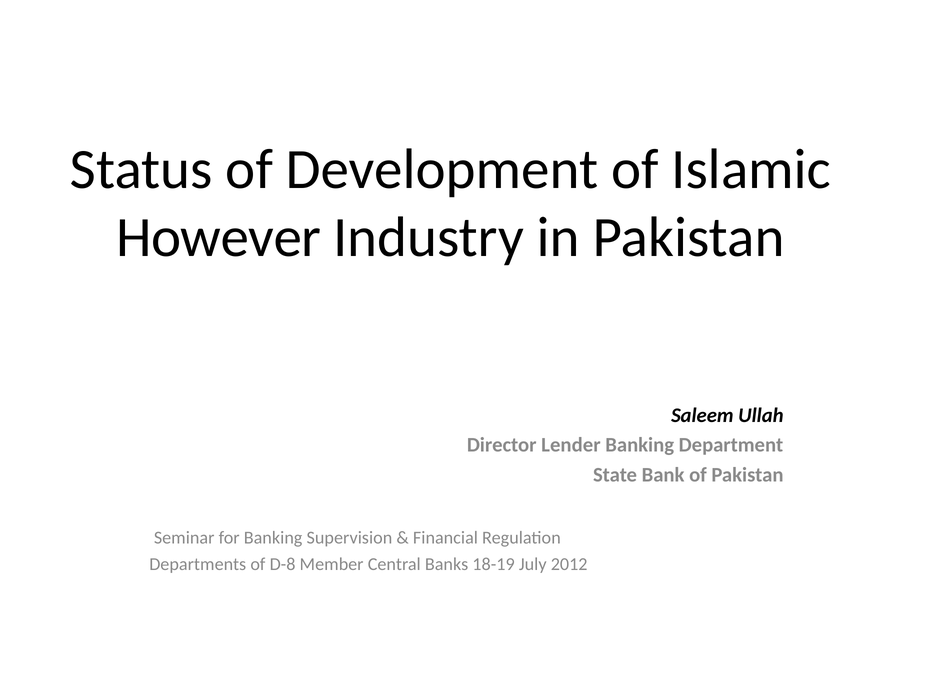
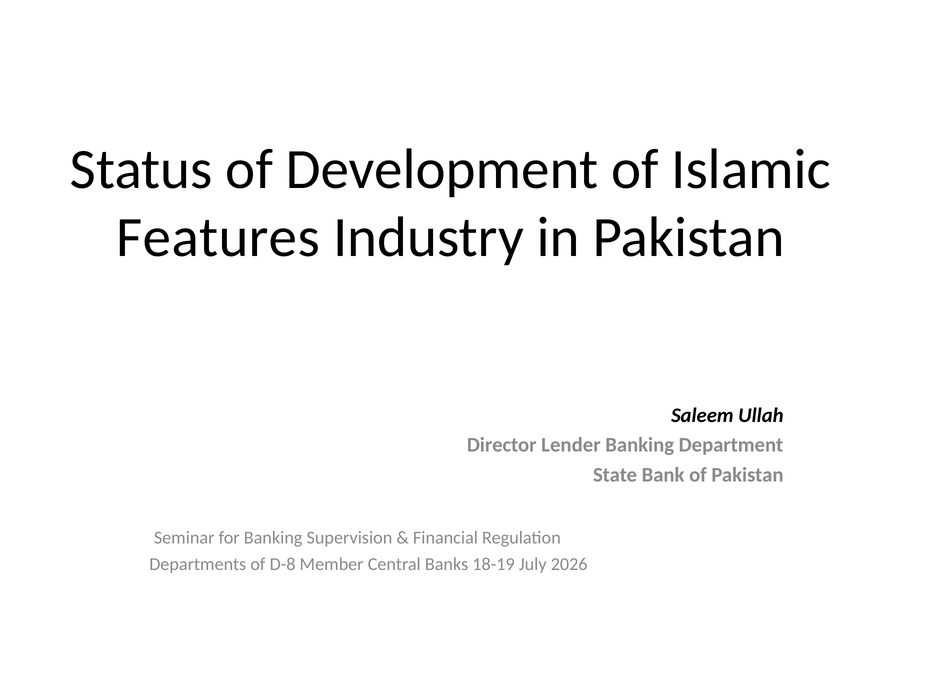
However: However -> Features (218, 238)
2012: 2012 -> 2026 (569, 564)
